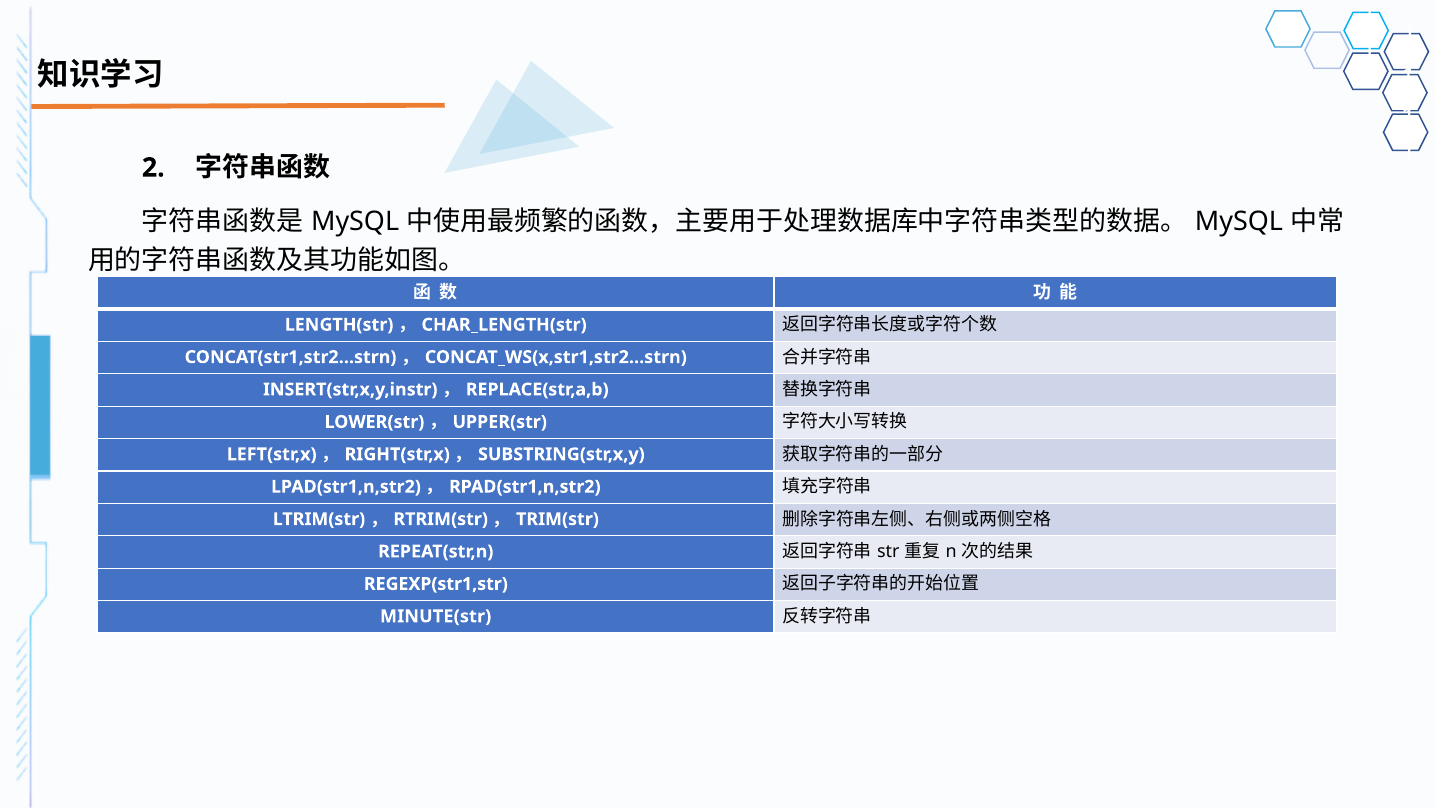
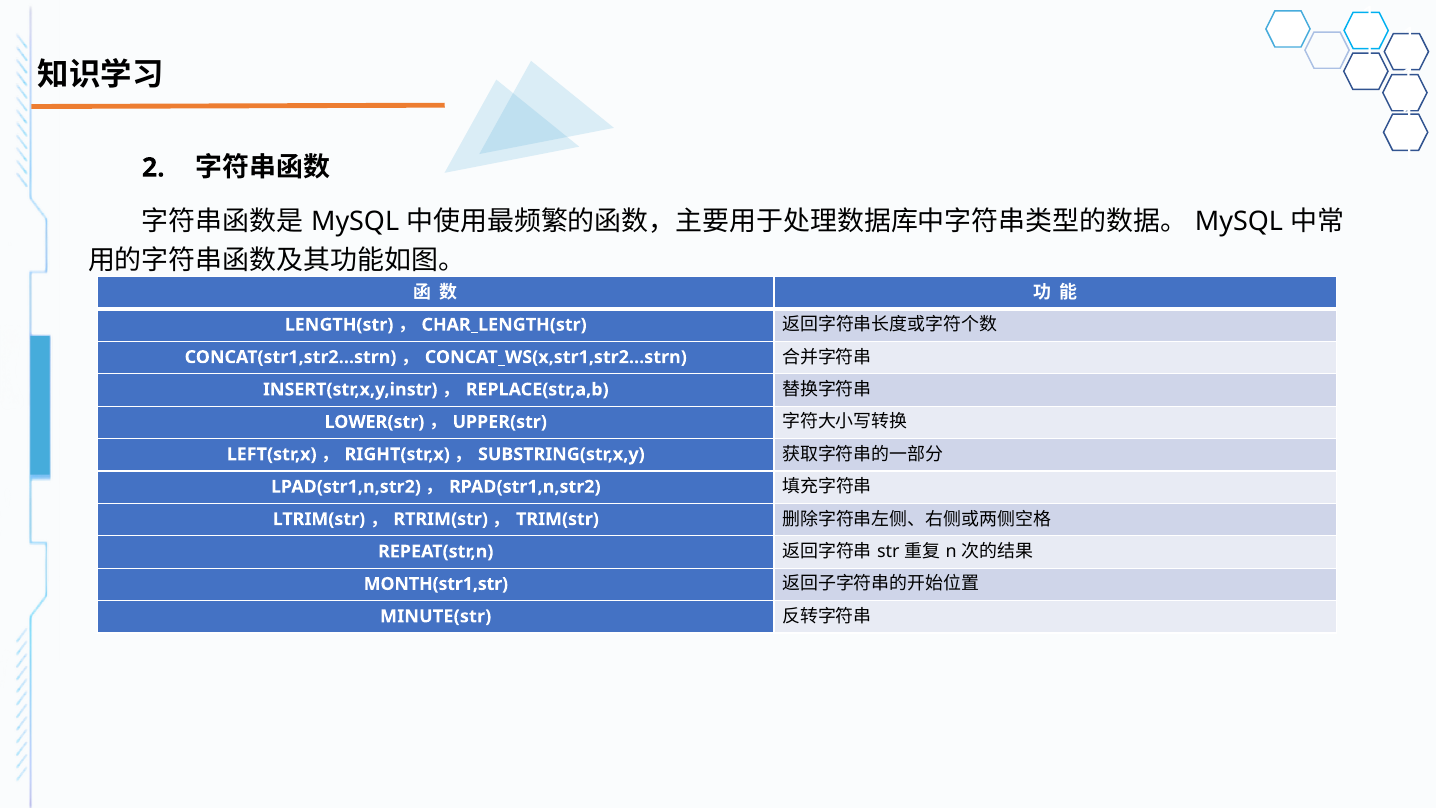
REGEXP(str1,str: REGEXP(str1,str -> MONTH(str1,str (436, 584)
